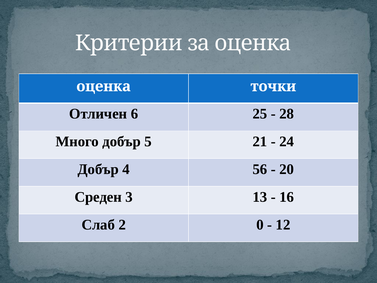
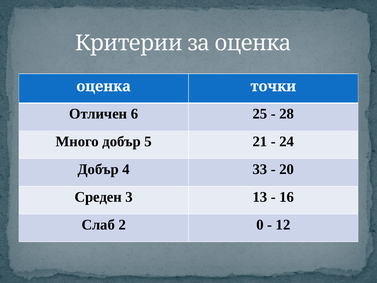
56: 56 -> 33 (260, 169)
